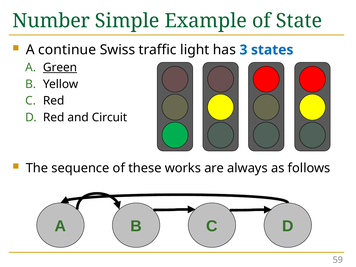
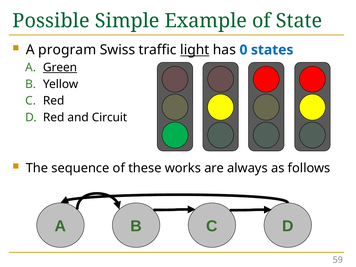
Number: Number -> Possible (51, 21)
continue: continue -> program (67, 50)
light underline: none -> present (195, 50)
3: 3 -> 0 (243, 50)
